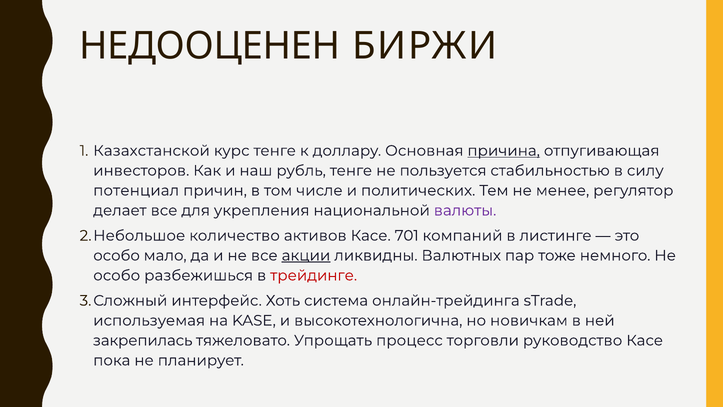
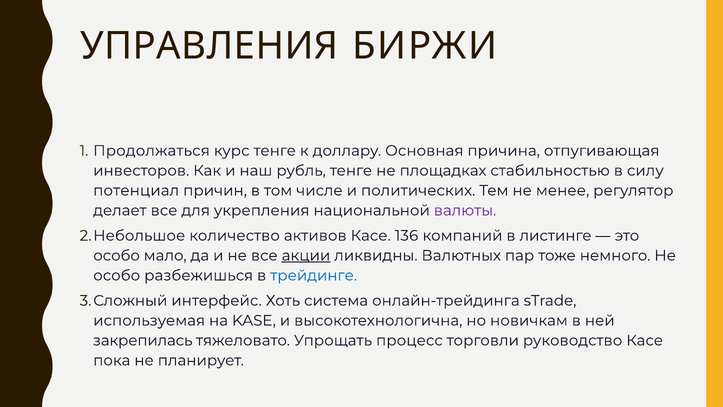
НЕДООЦЕНЕН: НЕДООЦЕНЕН -> УПРАВЛЕНИЯ (209, 46)
Казахстанской: Казахстанской -> Продолжаться (152, 151)
причина underline: present -> none (504, 151)
пользуется: пользуется -> площадках (443, 171)
701: 701 -> 136 (407, 235)
трейдинге colour: red -> blue (314, 275)
